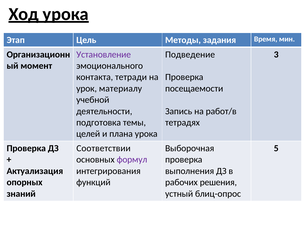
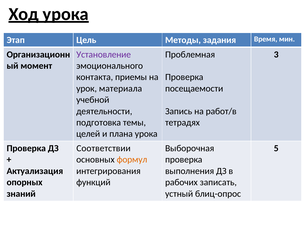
Подведение: Подведение -> Проблемная (190, 54)
тетради: тетради -> приемы (131, 77)
материалу: материалу -> материала (121, 88)
формул colour: purple -> orange (132, 159)
решения: решения -> записать (218, 182)
